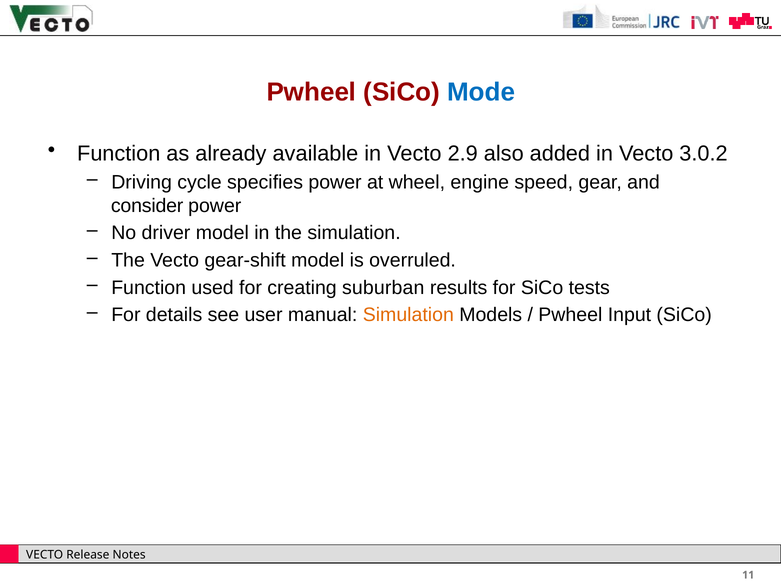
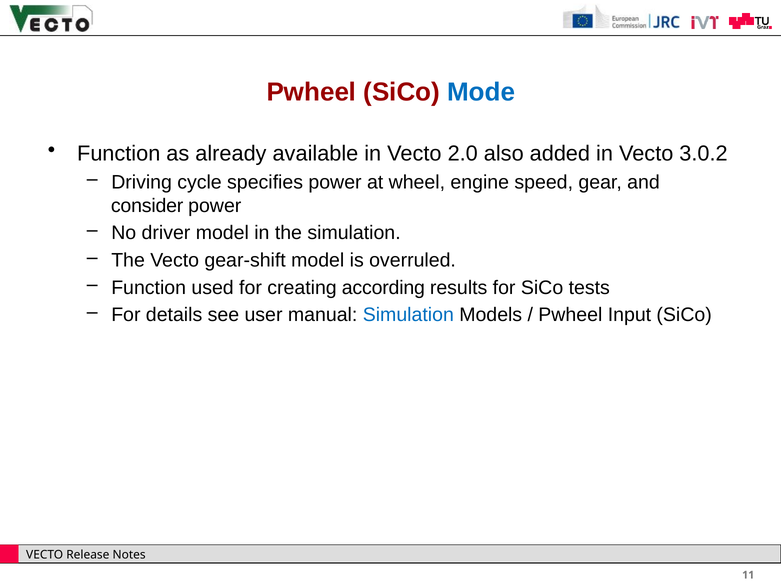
2.9: 2.9 -> 2.0 (463, 154)
suburban: suburban -> according (383, 288)
Simulation colour: orange -> blue (408, 315)
